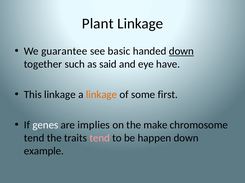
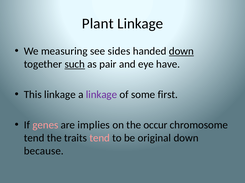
guarantee: guarantee -> measuring (64, 51)
basic: basic -> sides (119, 51)
such underline: none -> present (75, 64)
said: said -> pair (108, 64)
linkage colour: orange -> purple (101, 95)
genes colour: white -> pink (45, 125)
make: make -> occur (156, 125)
happen: happen -> original (154, 139)
example: example -> because (44, 152)
